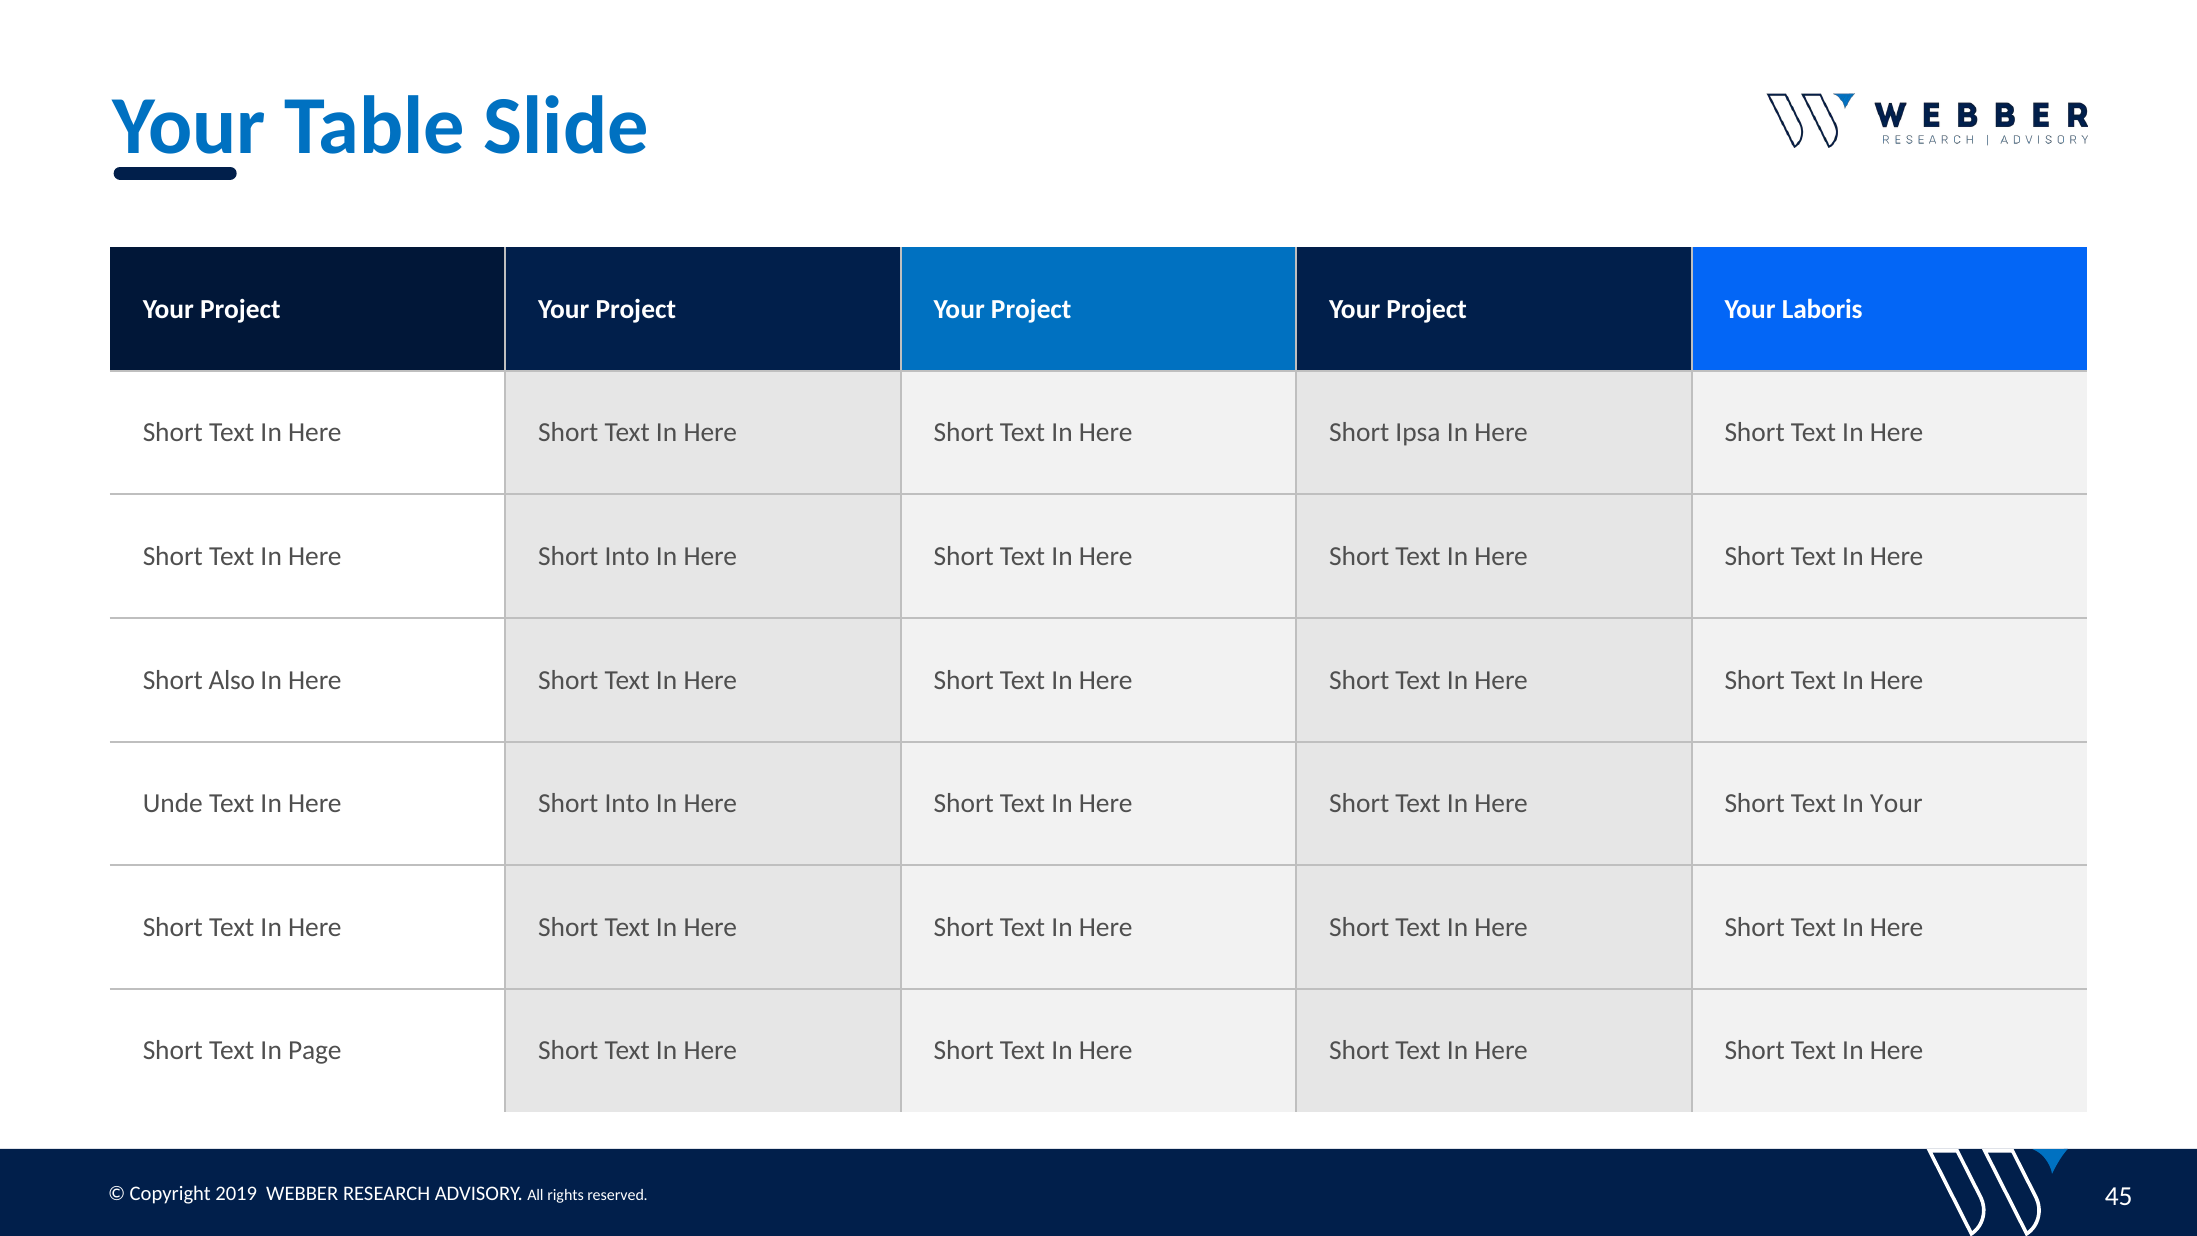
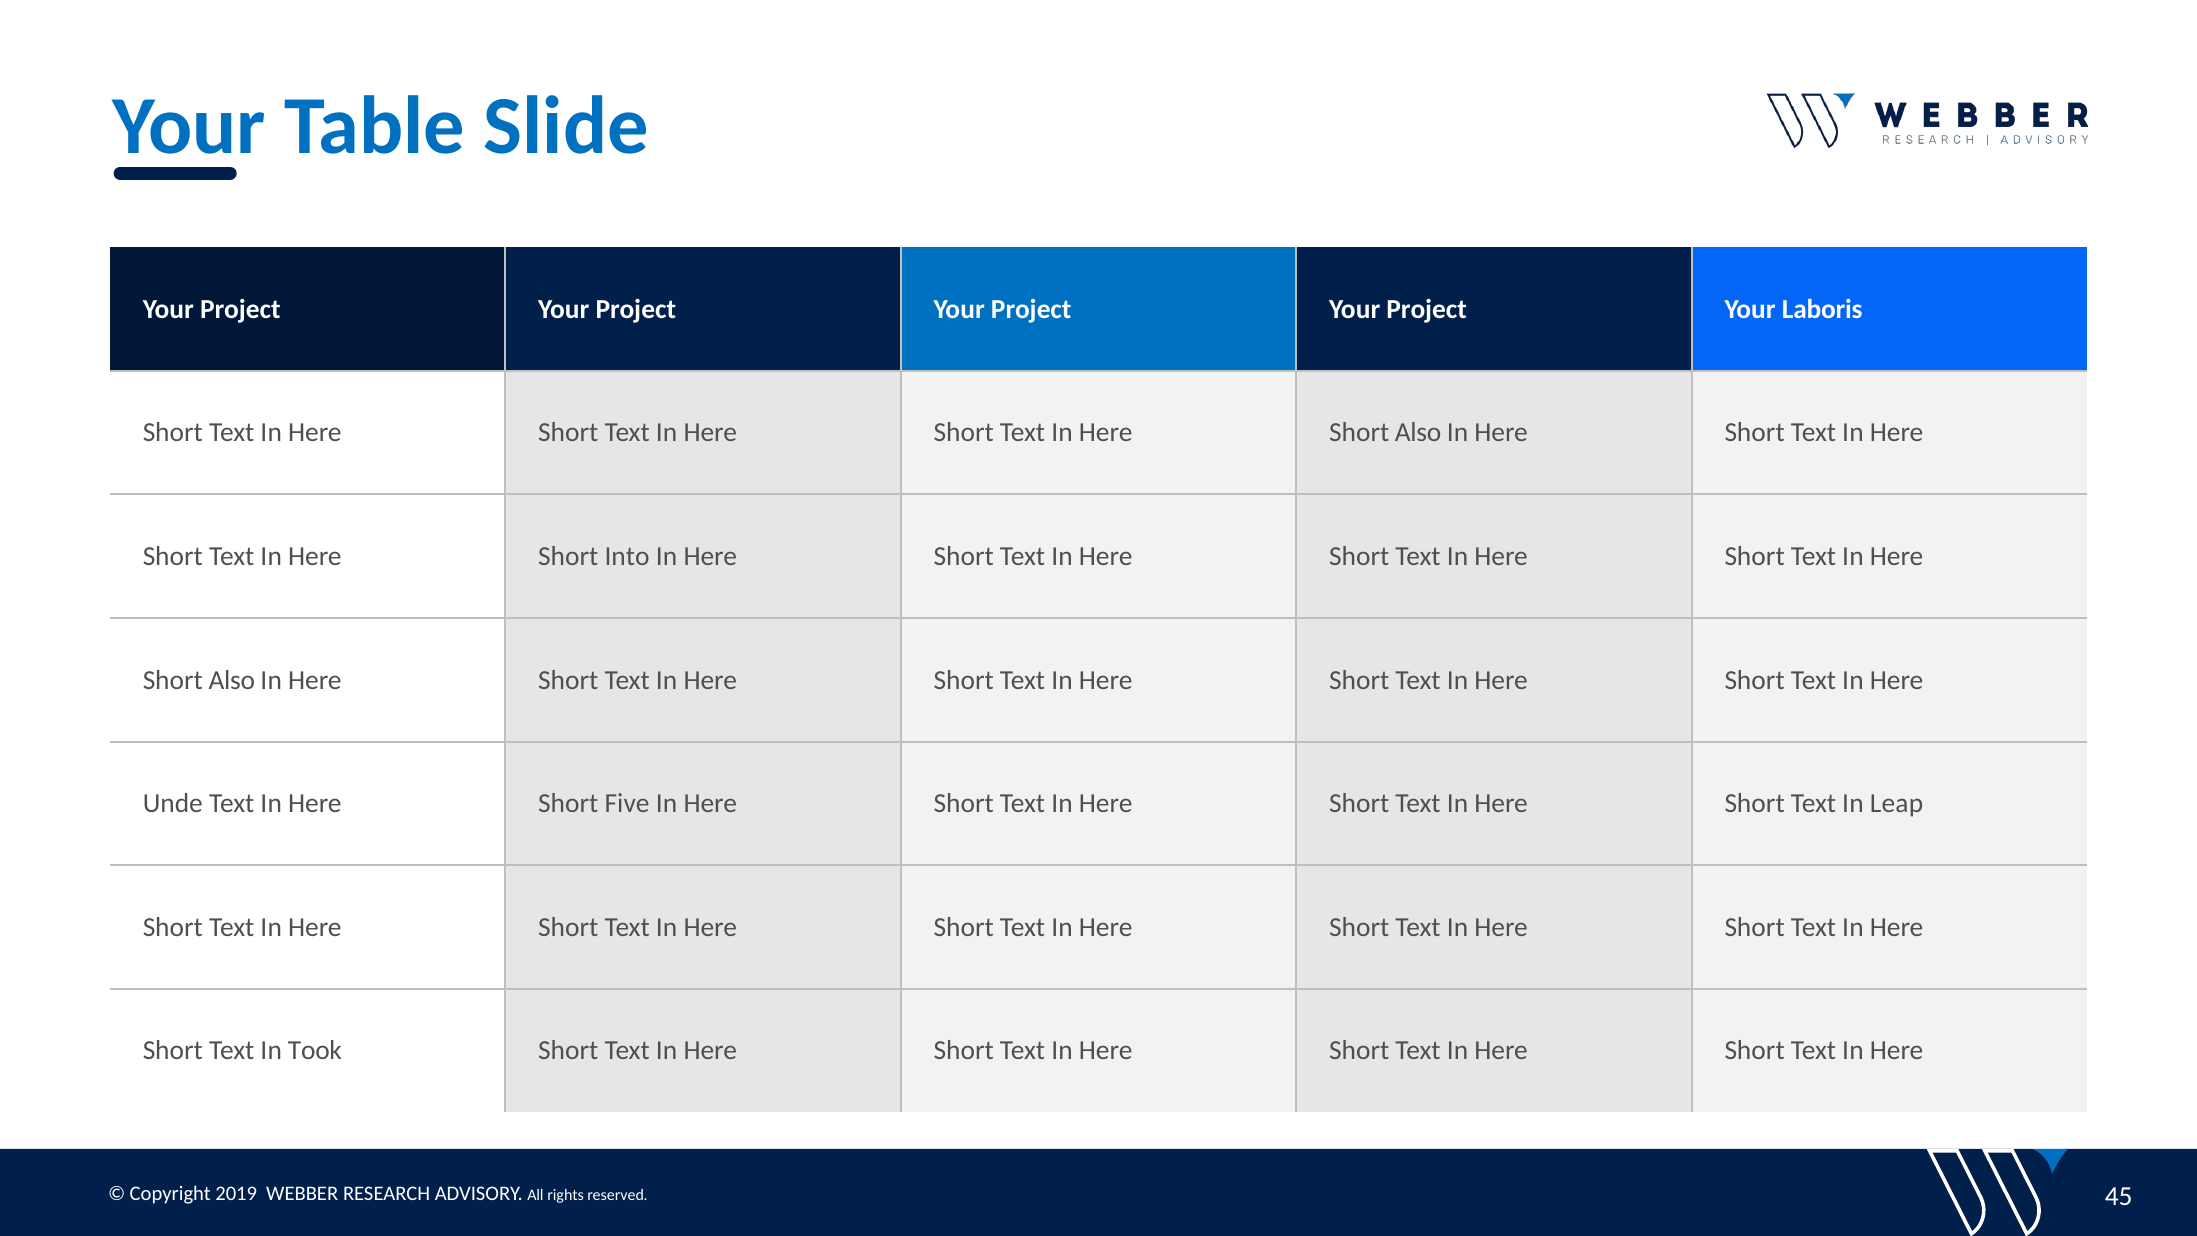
Ipsa: Ipsa -> Also (1418, 433)
Into: Into -> Five (627, 804)
In Your: Your -> Leap (1897, 804)
Page: Page -> Took (315, 1051)
